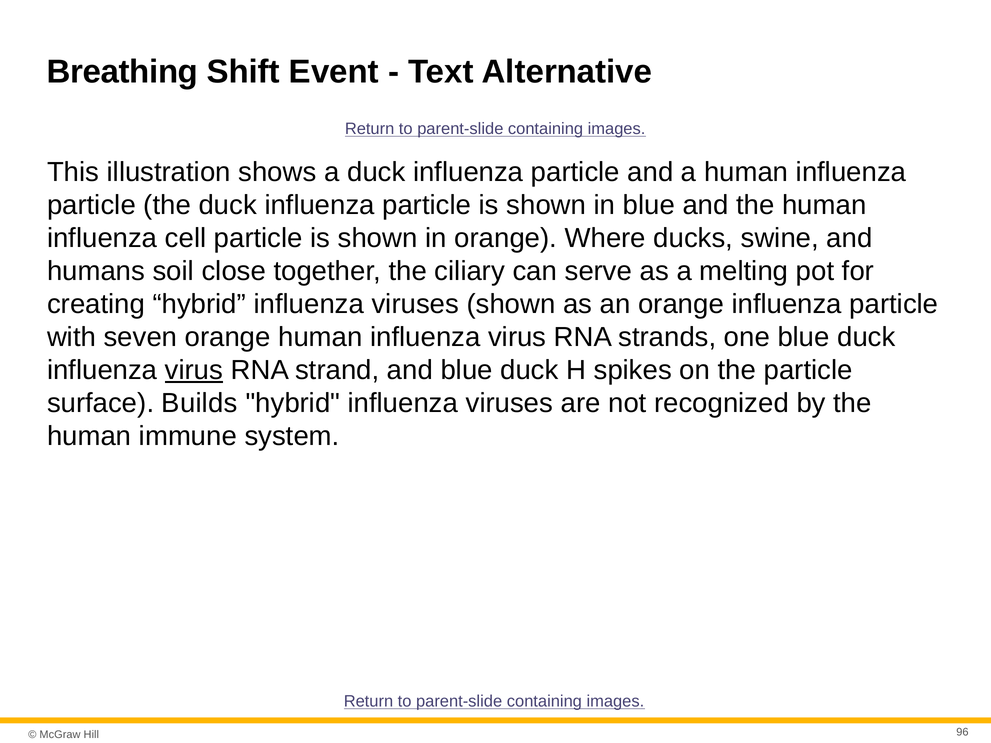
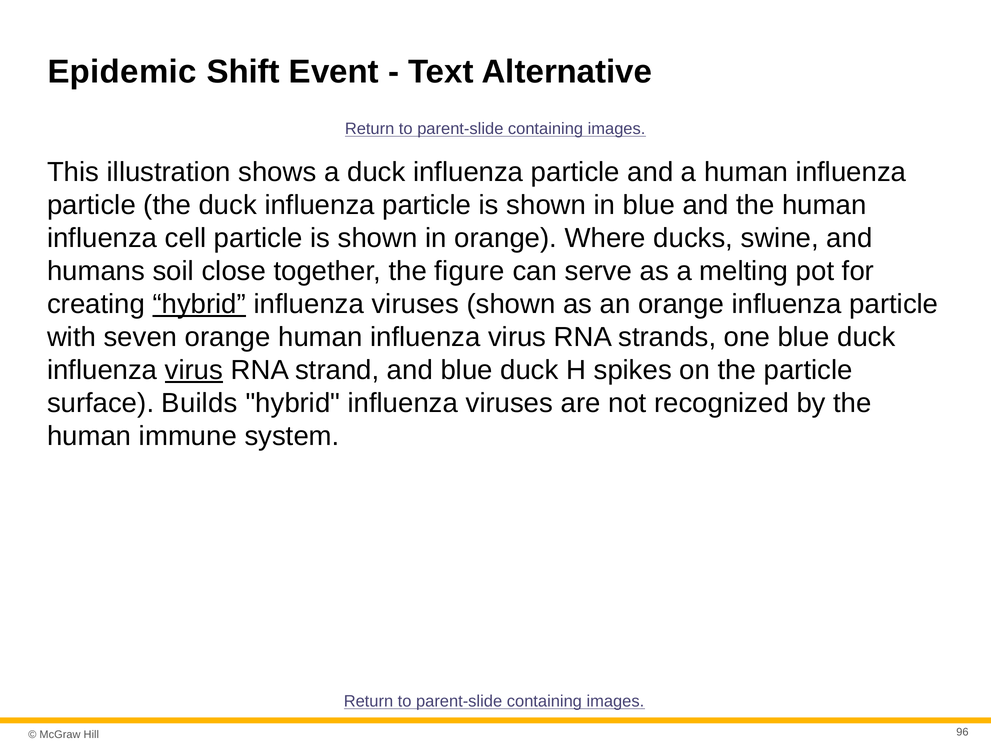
Breathing: Breathing -> Epidemic (122, 72)
ciliary: ciliary -> figure (470, 271)
hybrid underline: none -> present (199, 304)
